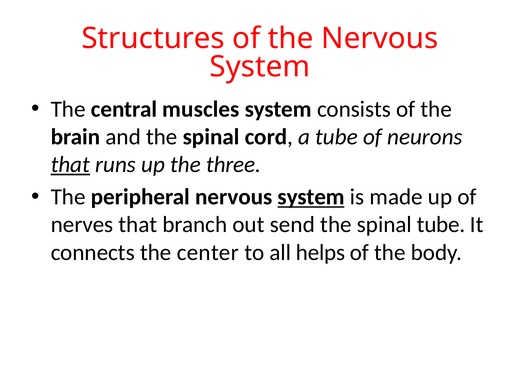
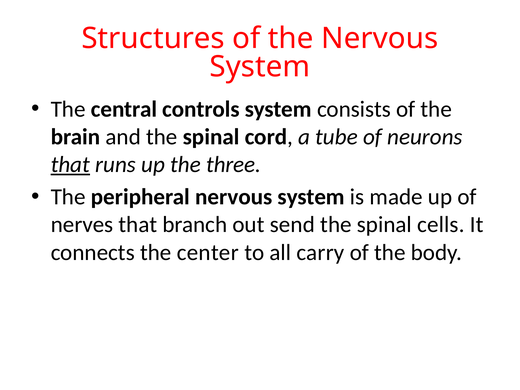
muscles: muscles -> controls (201, 109)
system underline: present -> none (311, 197)
spinal tube: tube -> cells (441, 225)
helps: helps -> carry (320, 252)
